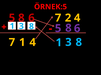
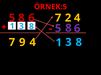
7 1: 1 -> 9 (22, 43)
